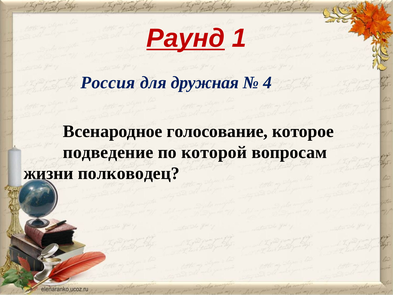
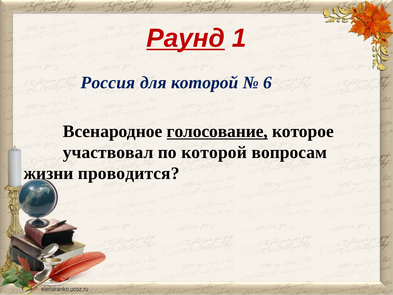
для дружная: дружная -> которой (205, 82)
4: 4 -> 6 (268, 82)
голосование underline: none -> present (217, 131)
подведение: подведение -> участвовал (108, 152)
полководец: полководец -> проводится (129, 173)
